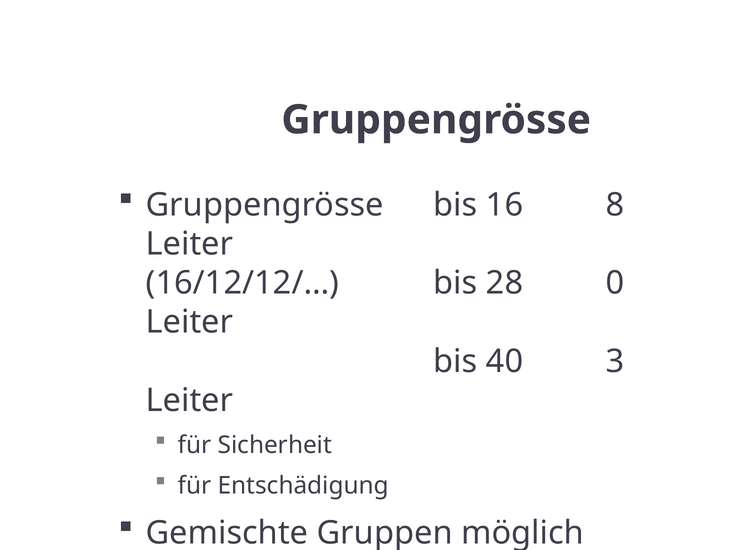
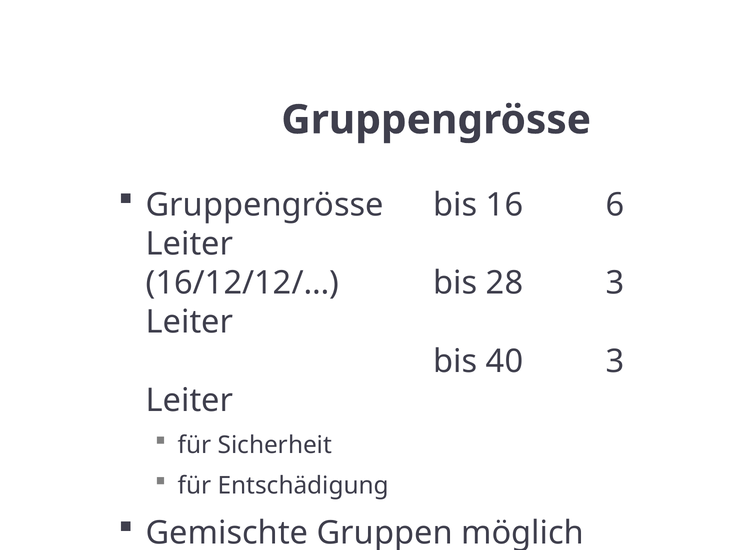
8: 8 -> 6 (615, 205)
28 0: 0 -> 3 (615, 283)
